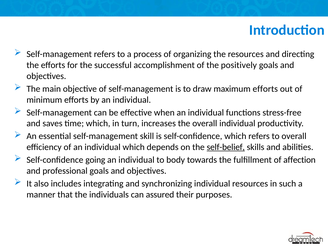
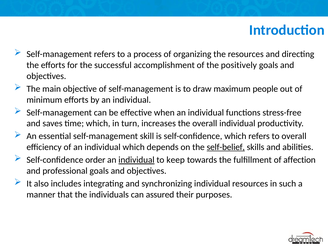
maximum efforts: efforts -> people (265, 89)
going: going -> order (95, 160)
individual underline: none -> present (136, 160)
body: body -> keep (176, 160)
